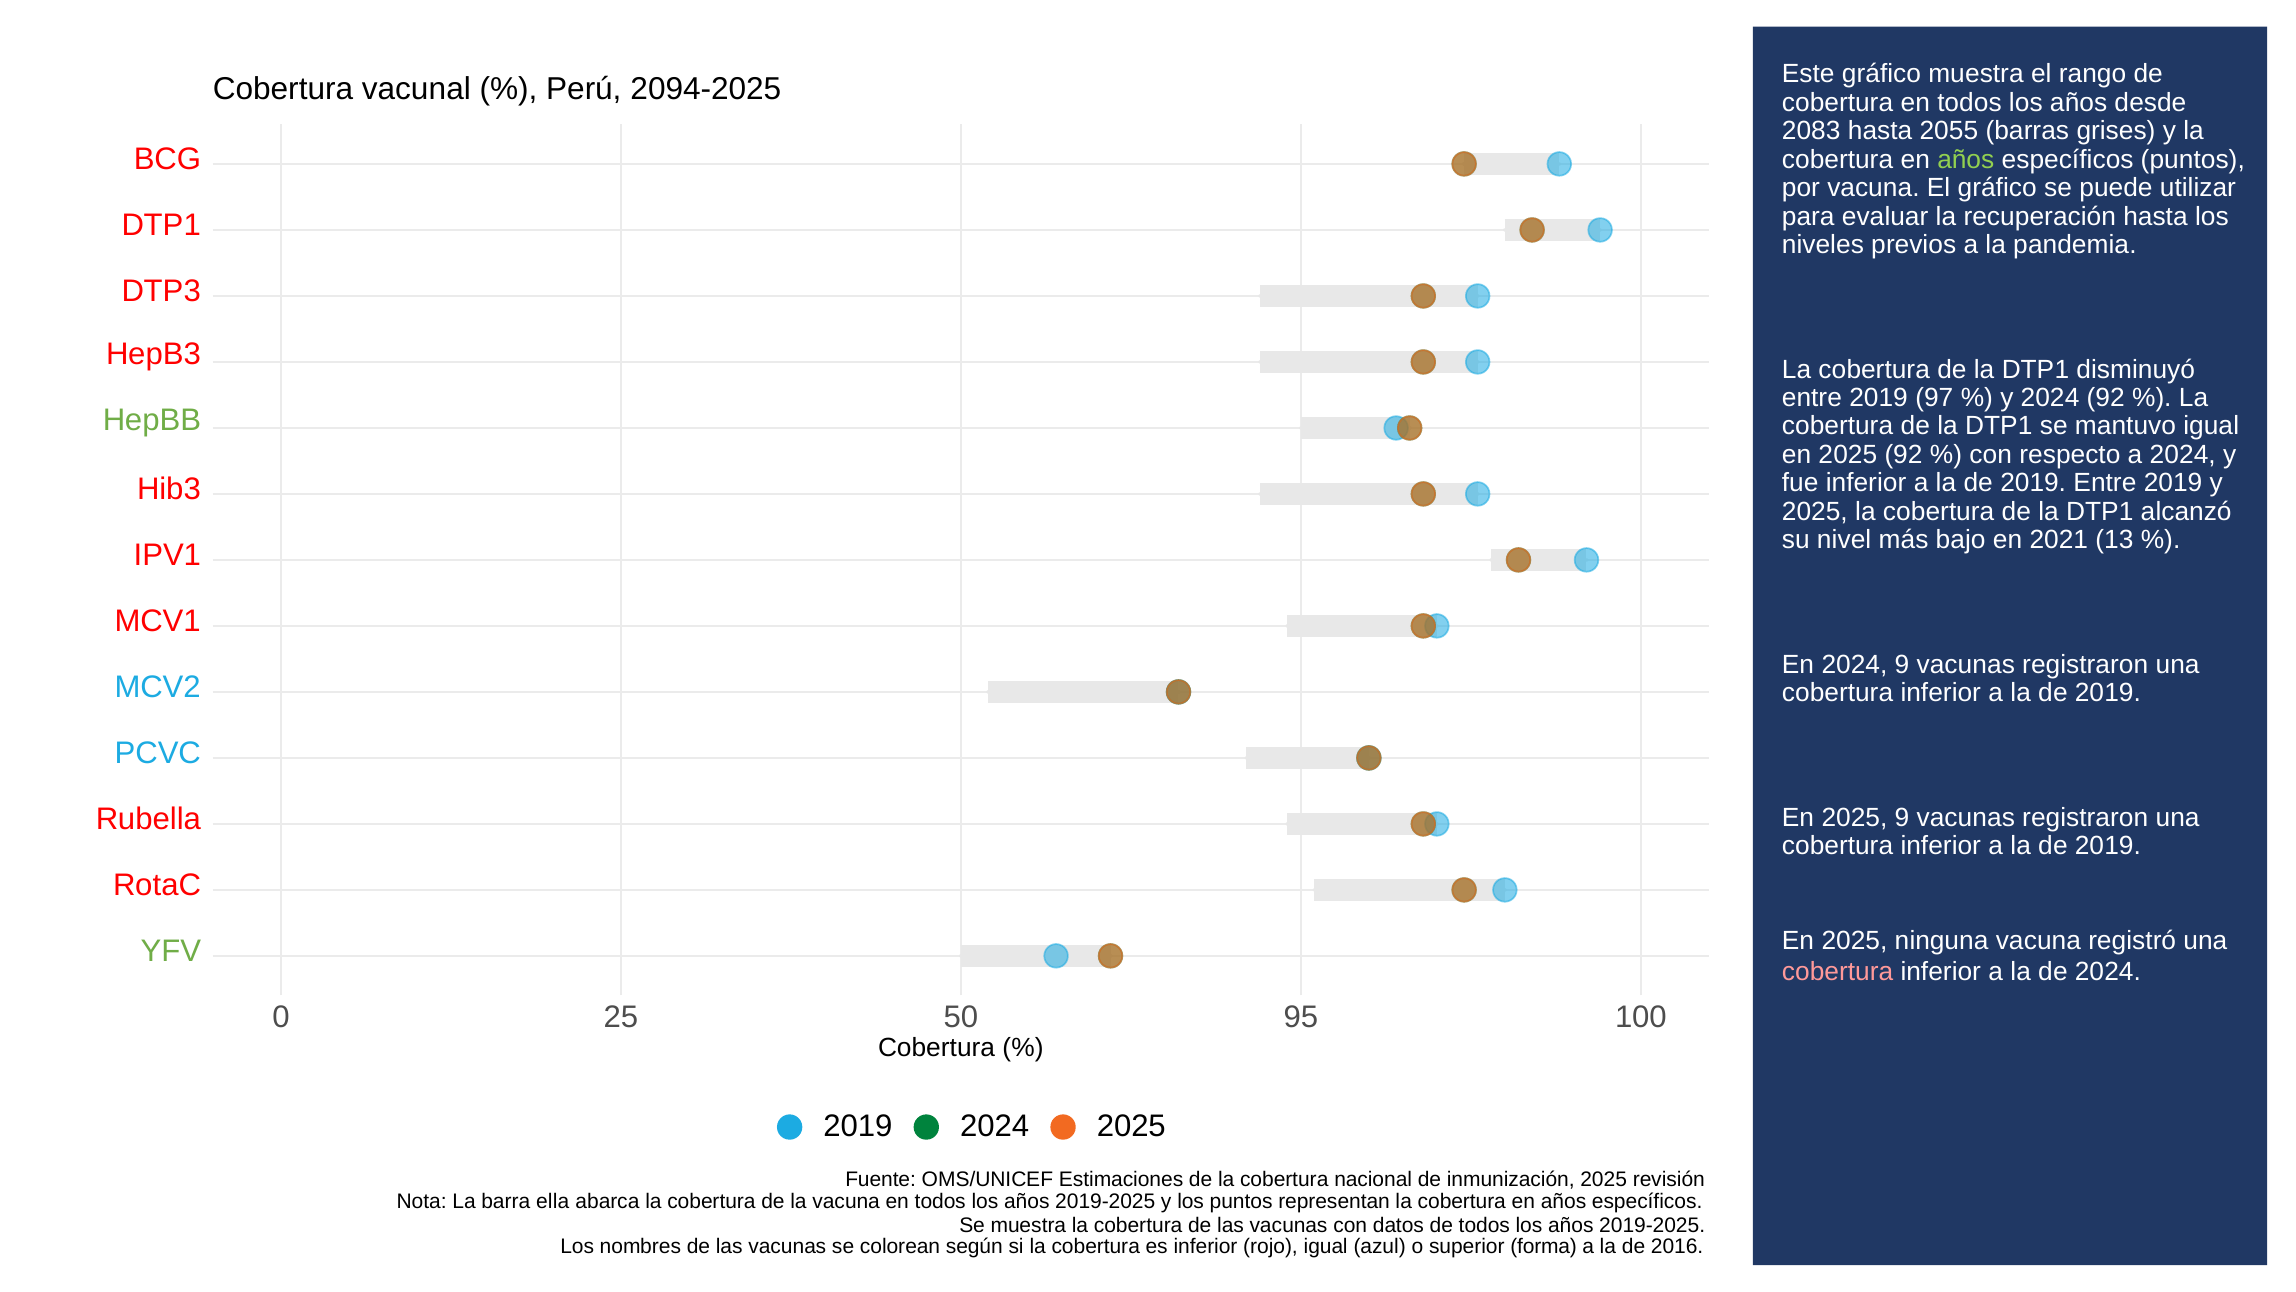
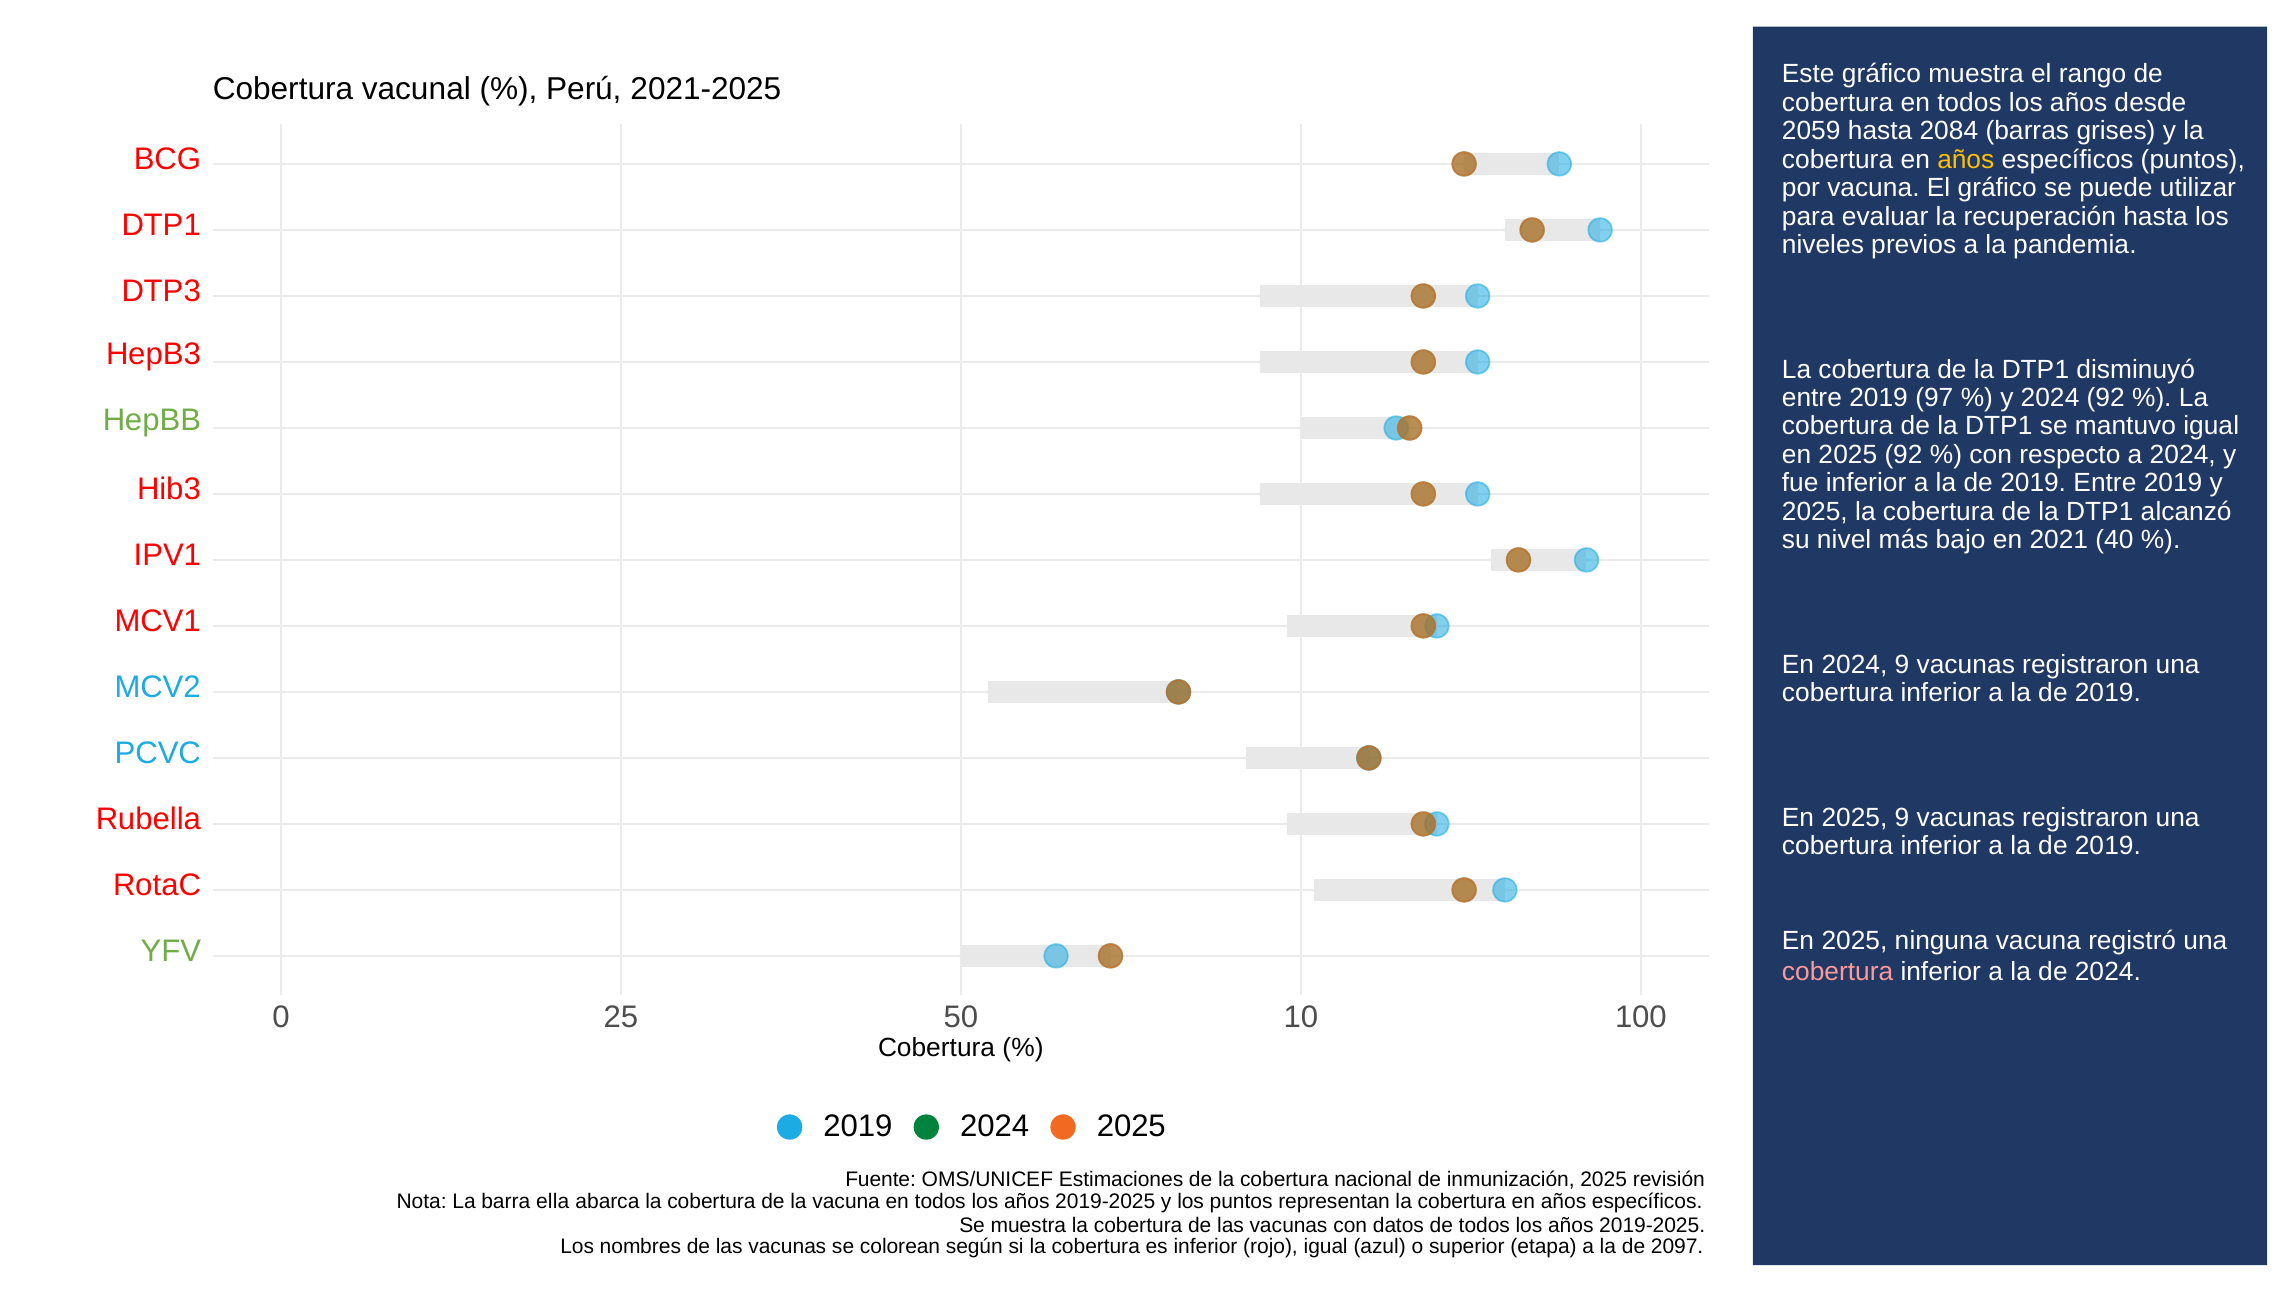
2094-2025: 2094-2025 -> 2021-2025 (706, 89)
2083: 2083 -> 2059 (1811, 131)
2055: 2055 -> 2084 (1949, 131)
años colour: light green -> yellow (1966, 159)
13: 13 -> 40 (2114, 540)
95: 95 -> 10 (1301, 1017)
forma: forma -> etapa (1544, 1246)
2016: 2016 -> 2097 (1677, 1246)
